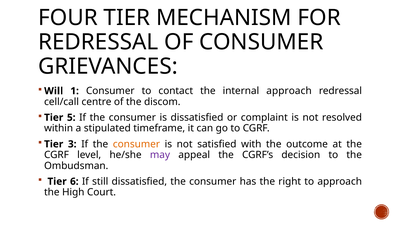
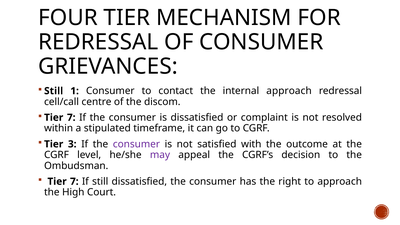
Will: Will -> Still (54, 91)
5: 5 -> 7 (71, 118)
consumer colour: orange -> purple (136, 144)
6: 6 -> 7 (74, 181)
